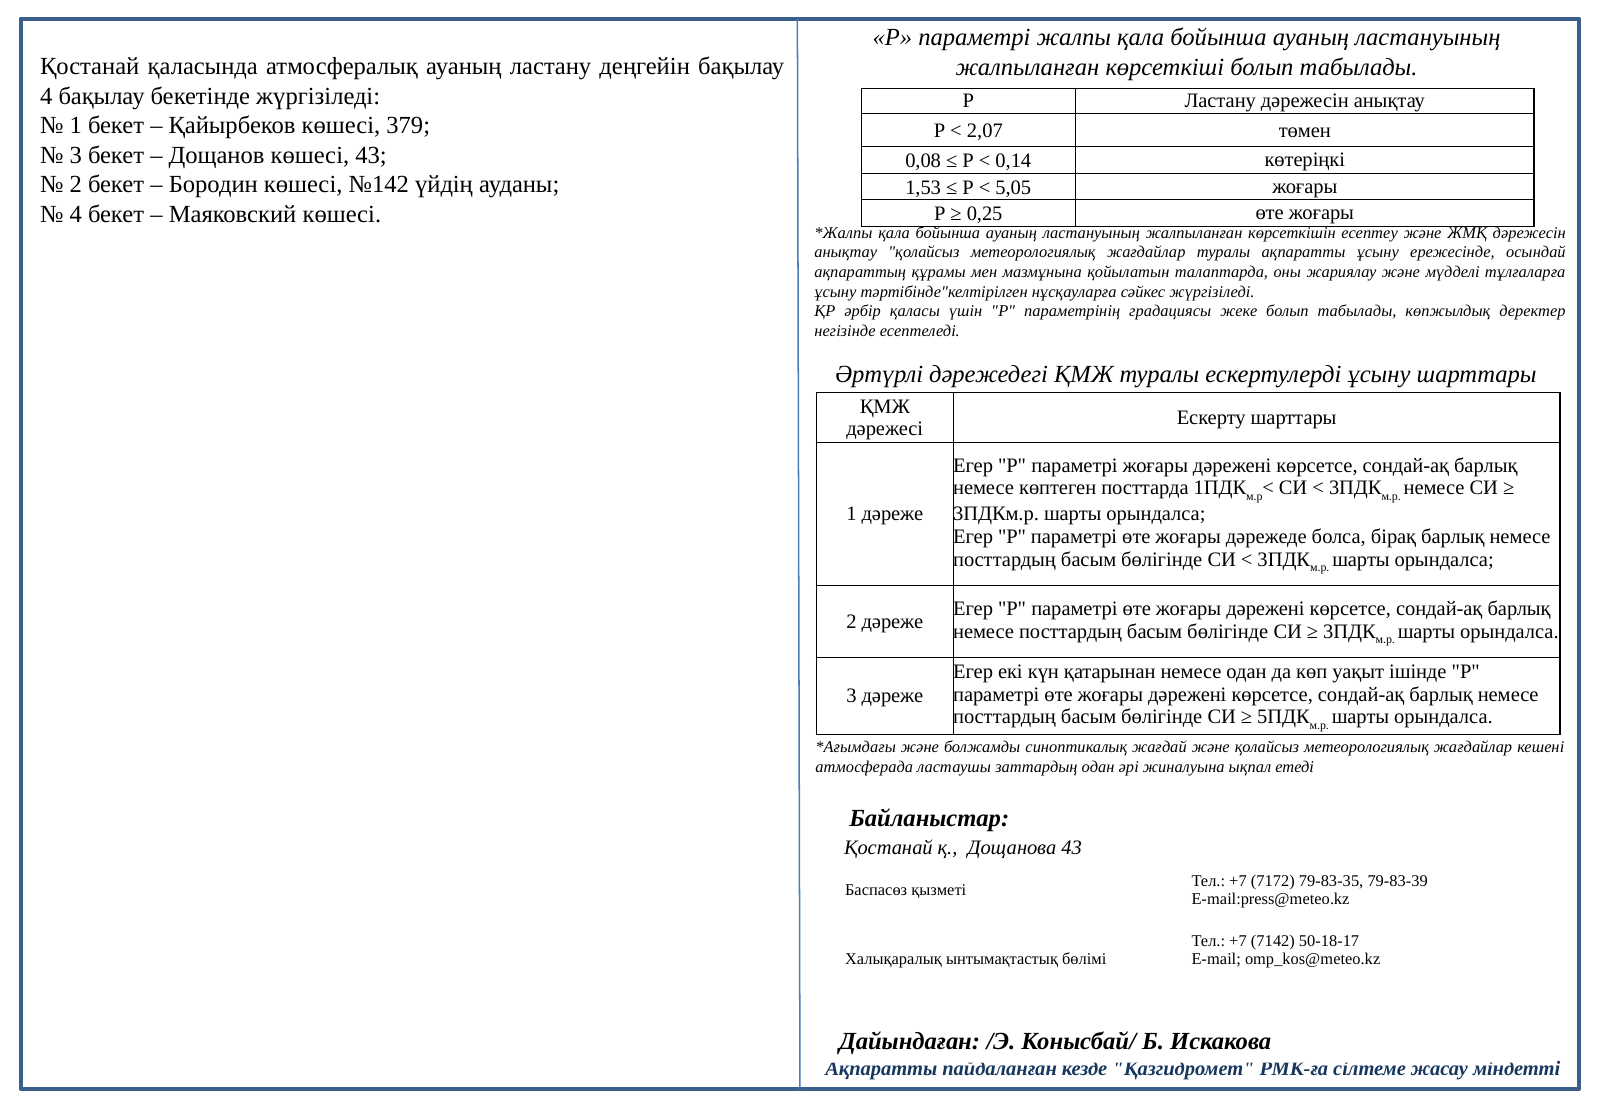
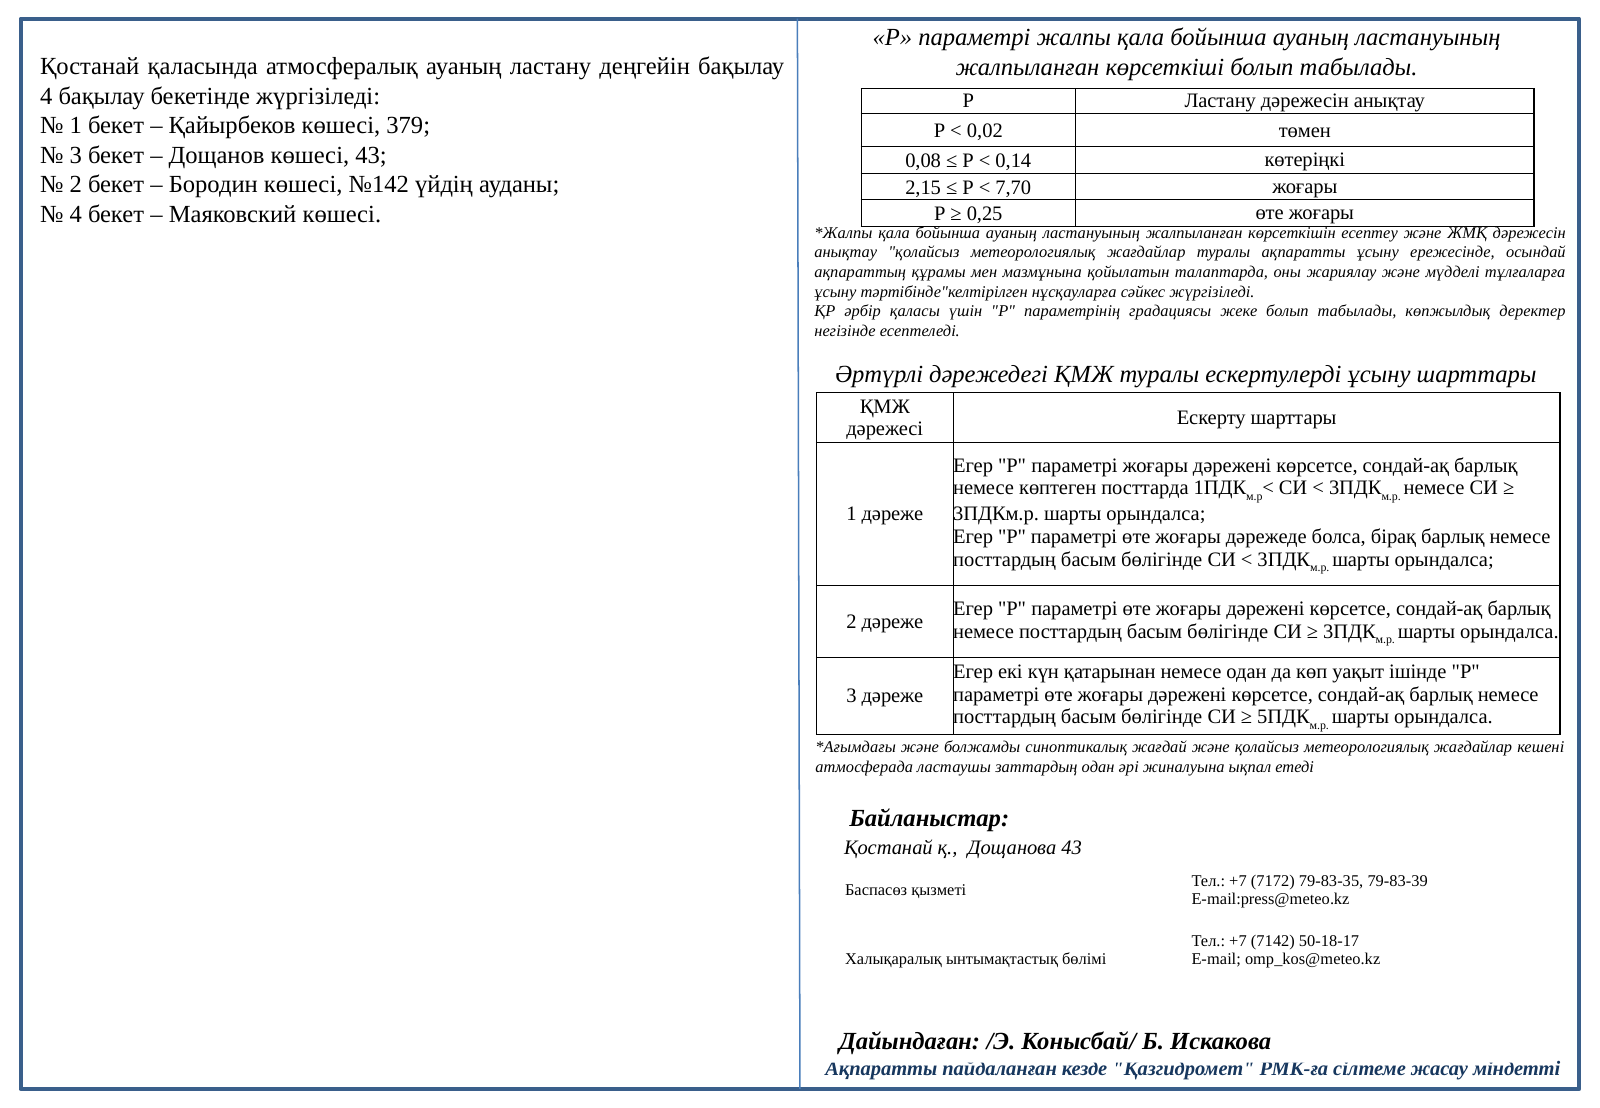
2,07: 2,07 -> 0,02 (985, 131)
1,53: 1,53 -> 2,15 (923, 187)
5,05: 5,05 -> 7,70 (1013, 187)
